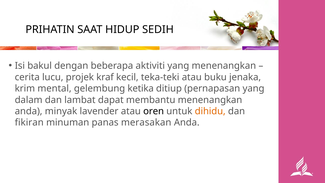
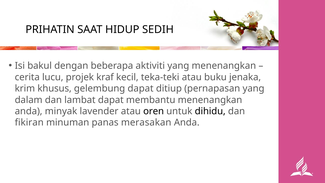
mental: mental -> khusus (55, 88)
gelembung ketika: ketika -> dapat (141, 88)
dihidu colour: orange -> black (210, 111)
